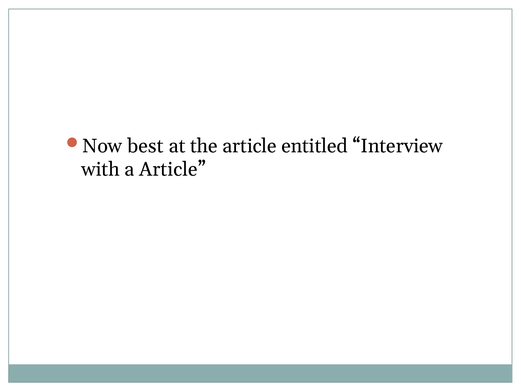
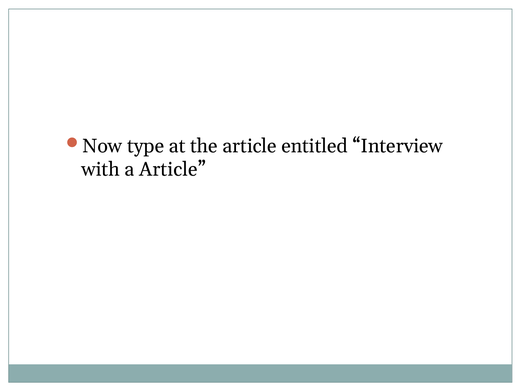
best: best -> type (146, 146)
